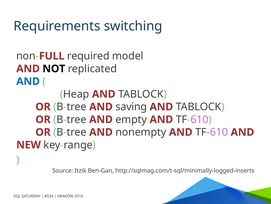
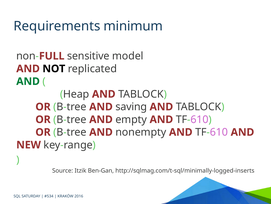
switching: switching -> minimum (133, 26)
required: required -> sensitive (88, 56)
AND colour: blue -> green (28, 81)
